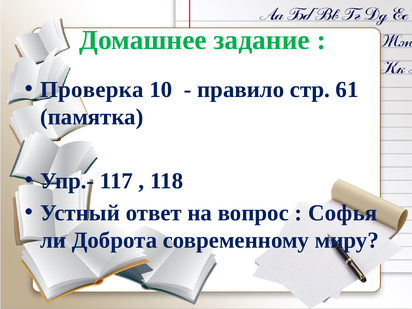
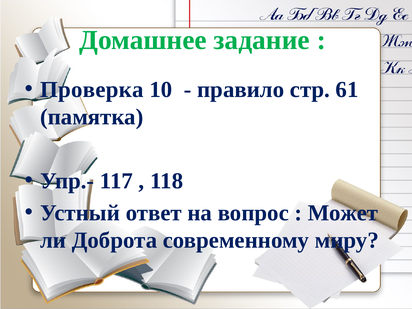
Софья: Софья -> Может (343, 213)
